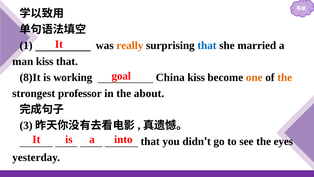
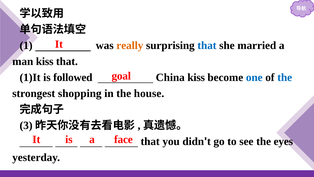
8)It: 8)It -> 1)It (30, 77)
working: working -> followed (73, 77)
one colour: orange -> blue (254, 77)
the colour: orange -> blue (285, 77)
professor: professor -> shopping (80, 93)
about: about -> house (149, 93)
into: into -> face (123, 139)
